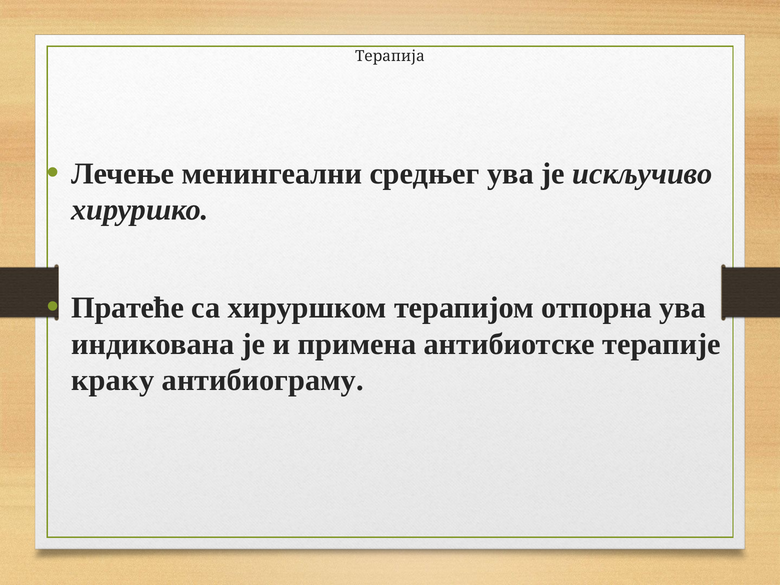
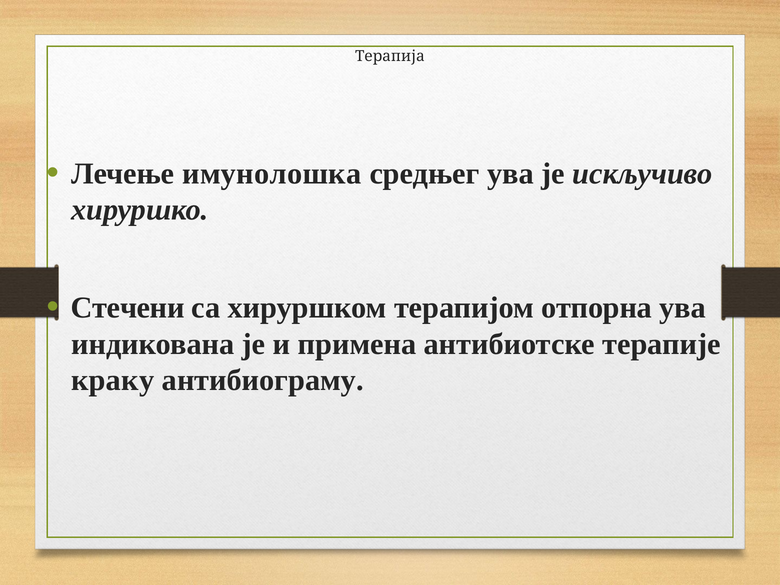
менингеални: менингеални -> имунолошка (272, 174)
Пратеће: Пратеће -> Стечени (128, 308)
